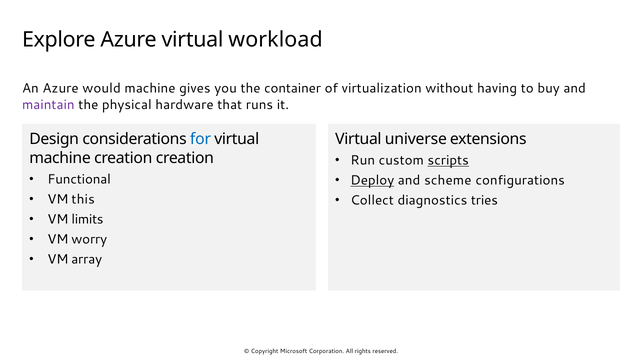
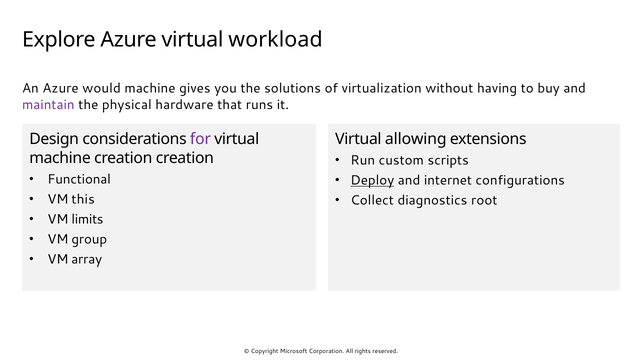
container: container -> solutions (293, 89)
for colour: blue -> purple (201, 139)
universe: universe -> allowing (416, 139)
scripts underline: present -> none (448, 160)
scheme: scheme -> internet (448, 181)
tries: tries -> root (484, 201)
worry: worry -> group (89, 240)
